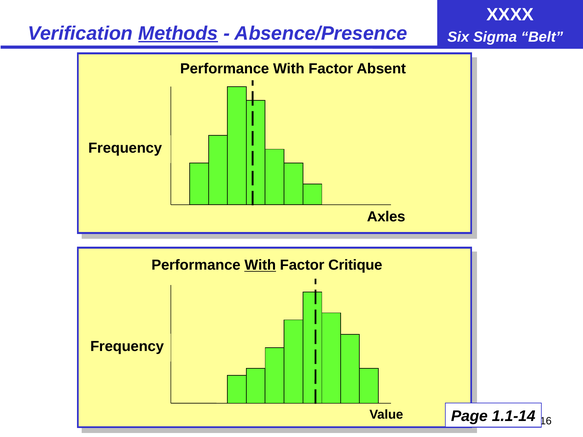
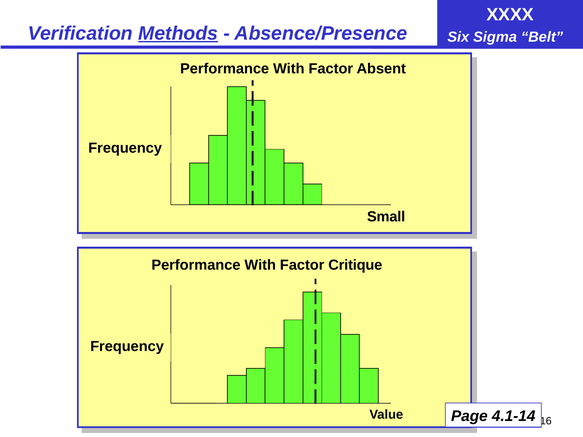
Axles: Axles -> Small (386, 217)
With underline: present -> none (260, 265)
1.1-14: 1.1-14 -> 4.1-14 (514, 416)
